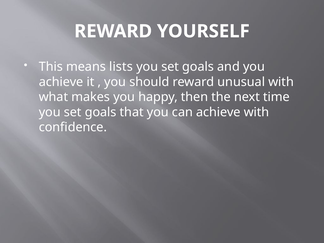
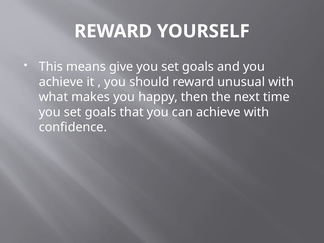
lists: lists -> give (121, 67)
